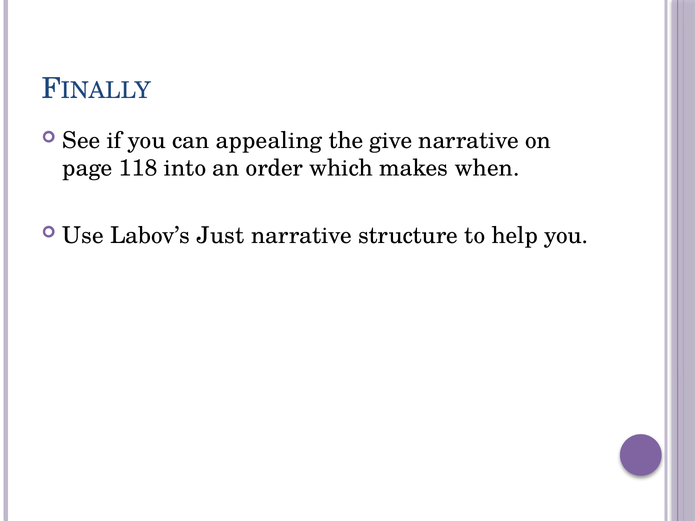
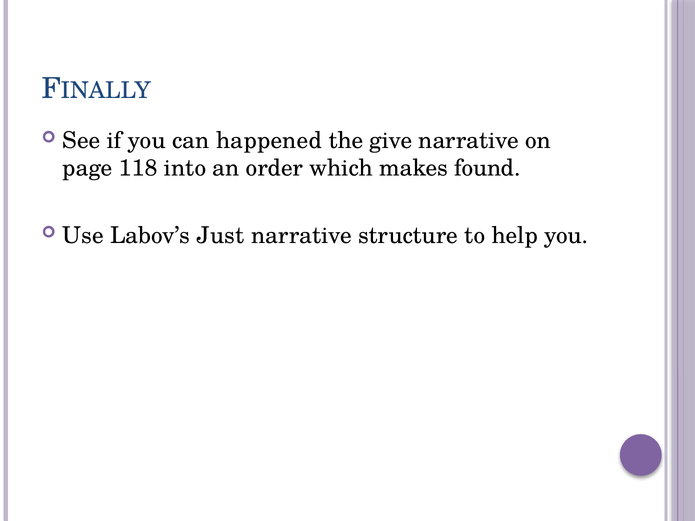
appealing: appealing -> happened (269, 141)
when: when -> found (487, 168)
